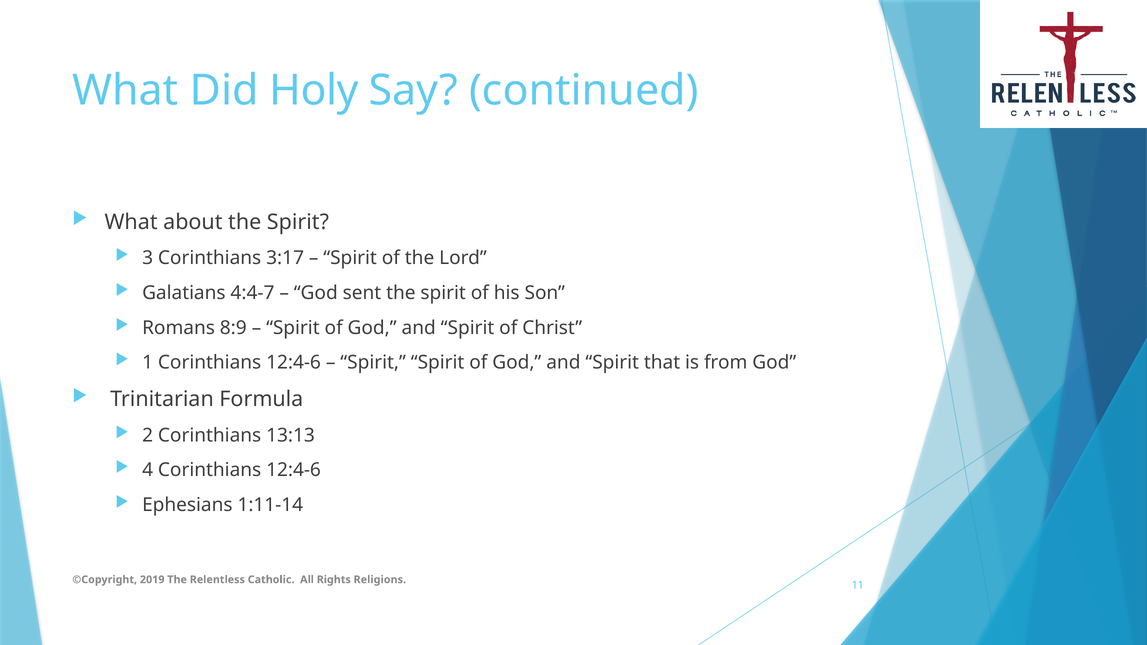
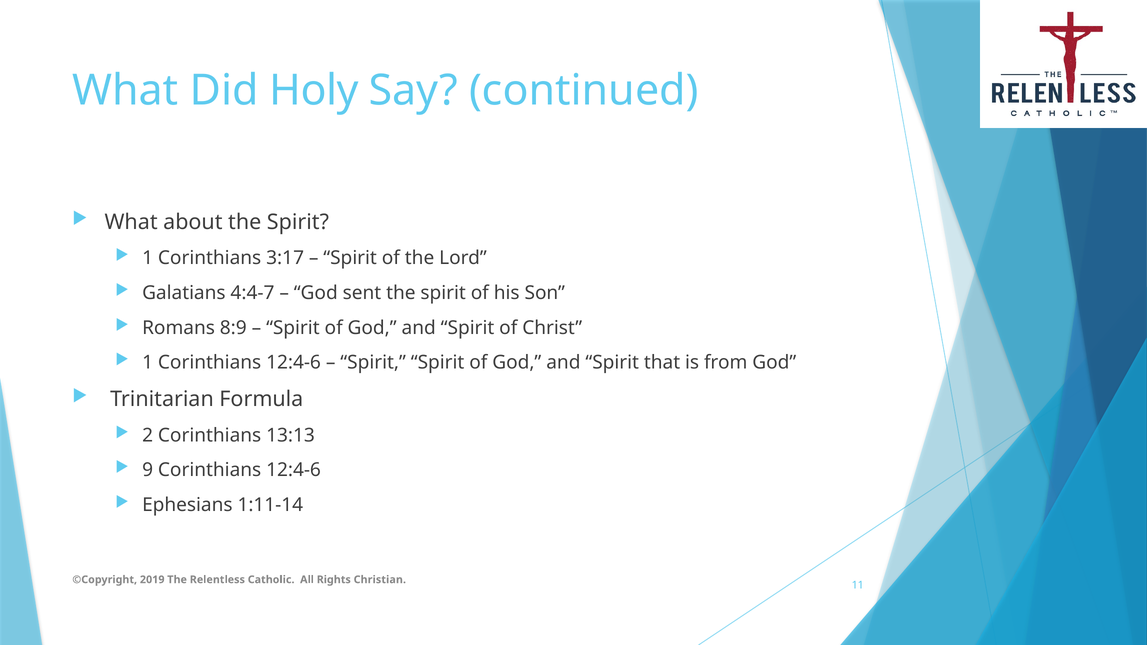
3: 3 -> 1 (148, 258)
4: 4 -> 9 (148, 470)
Religions: Religions -> Christian (380, 580)
